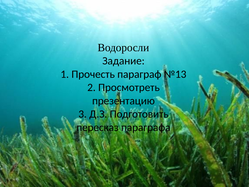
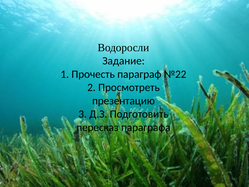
№13: №13 -> №22 (175, 74)
